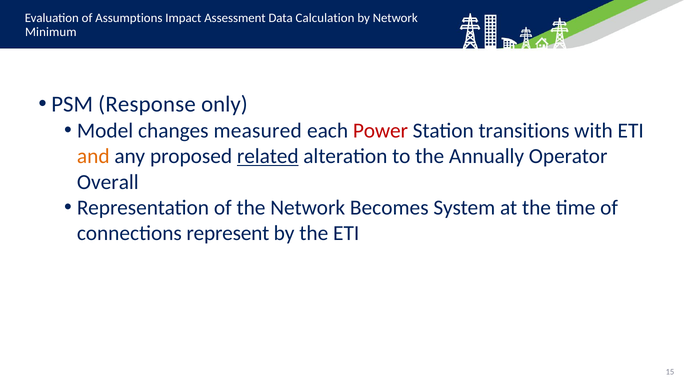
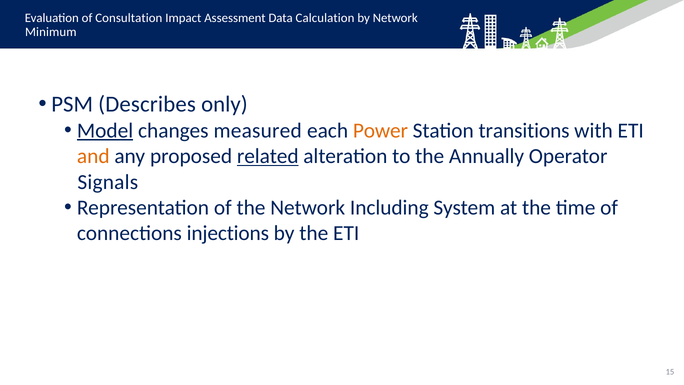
Assumptions: Assumptions -> Consultation (129, 18)
Response: Response -> Describes (147, 104)
Model underline: none -> present (105, 131)
Power colour: red -> orange (380, 131)
Overall: Overall -> Signals (108, 182)
Becomes: Becomes -> Including (389, 207)
represent: represent -> injections (228, 233)
